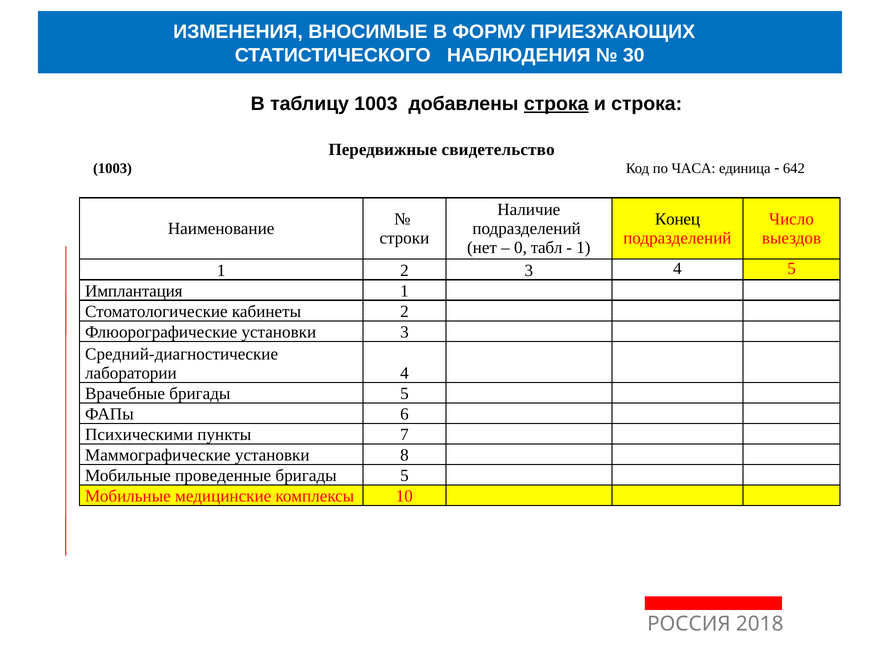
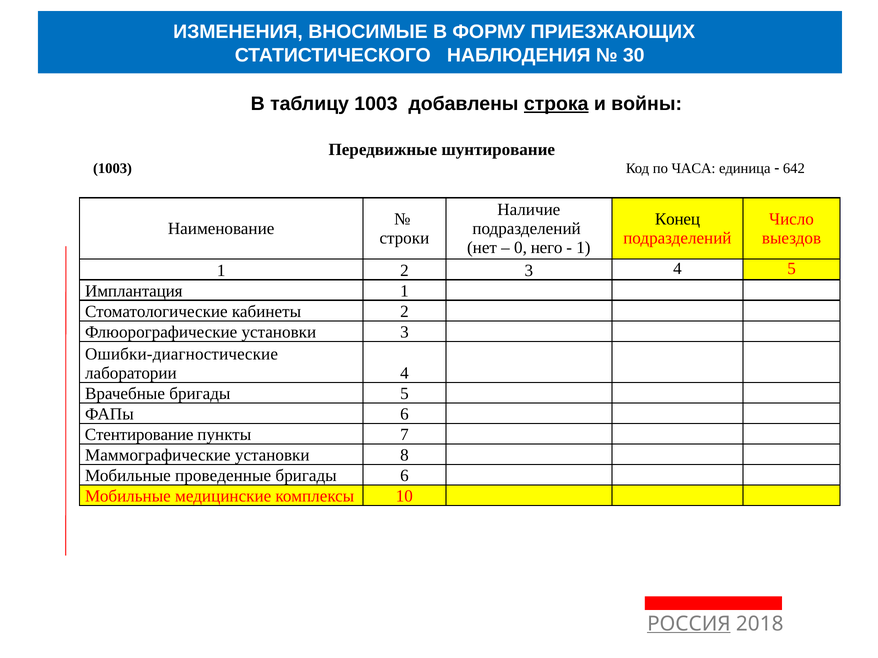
и строка: строка -> войны (647, 104)
свидетельство: свидетельство -> шунтирование (498, 150)
табл: табл -> него (547, 248)
Средний-диагностические: Средний-диагностические -> Ошибки-диагностические (182, 354)
Психическими: Психическими -> Стентирование (139, 435)
5: 5 -> 6 (404, 476)
РОССИЯ underline: none -> present (689, 624)
